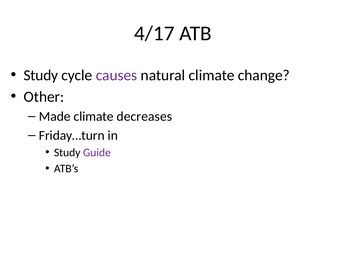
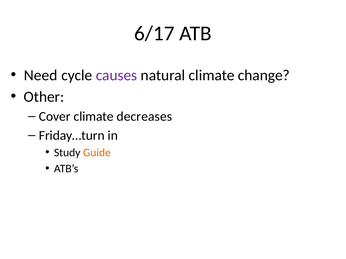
4/17: 4/17 -> 6/17 (154, 33)
Study: Study -> Need (41, 75)
Made: Made -> Cover (55, 117)
Guide colour: purple -> orange (97, 153)
